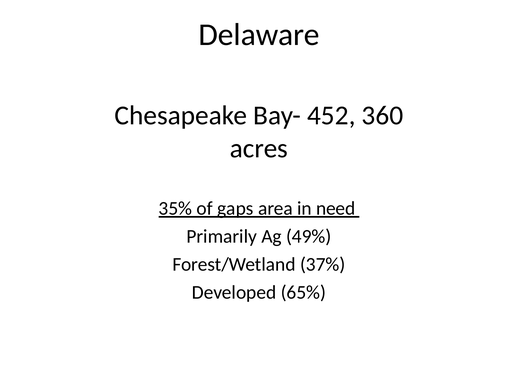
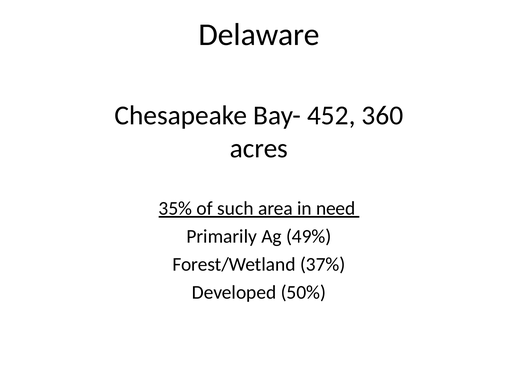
gaps: gaps -> such (235, 208)
65%: 65% -> 50% (303, 292)
